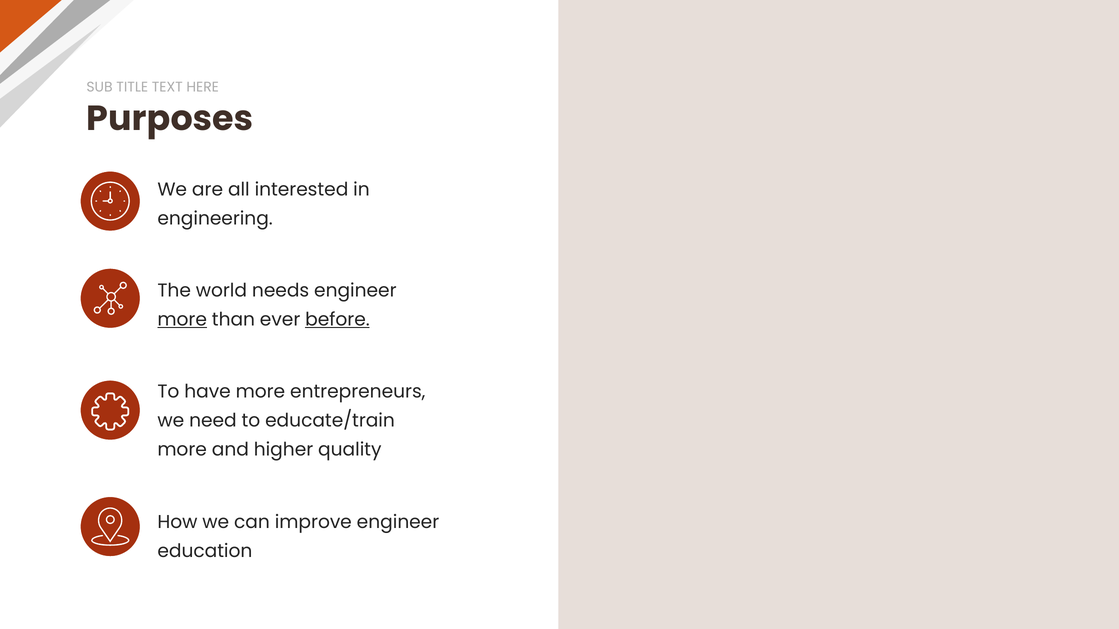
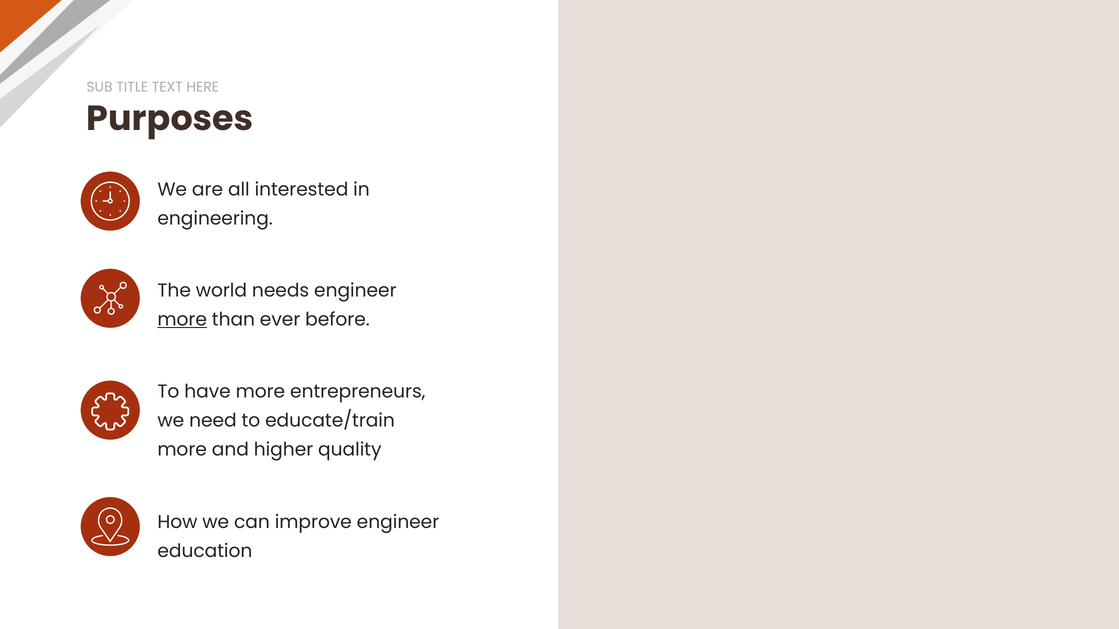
before underline: present -> none (337, 320)
